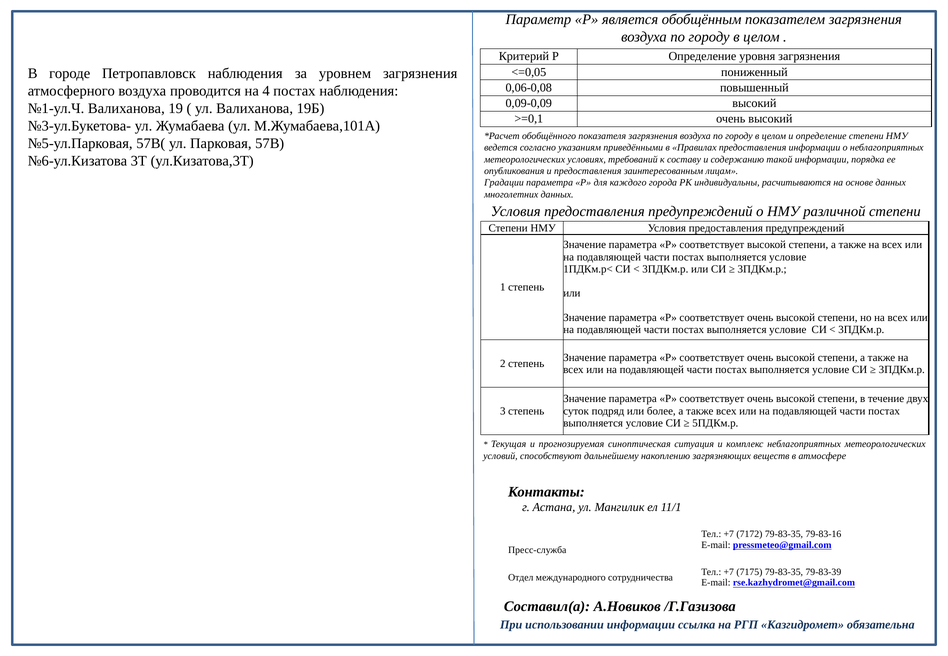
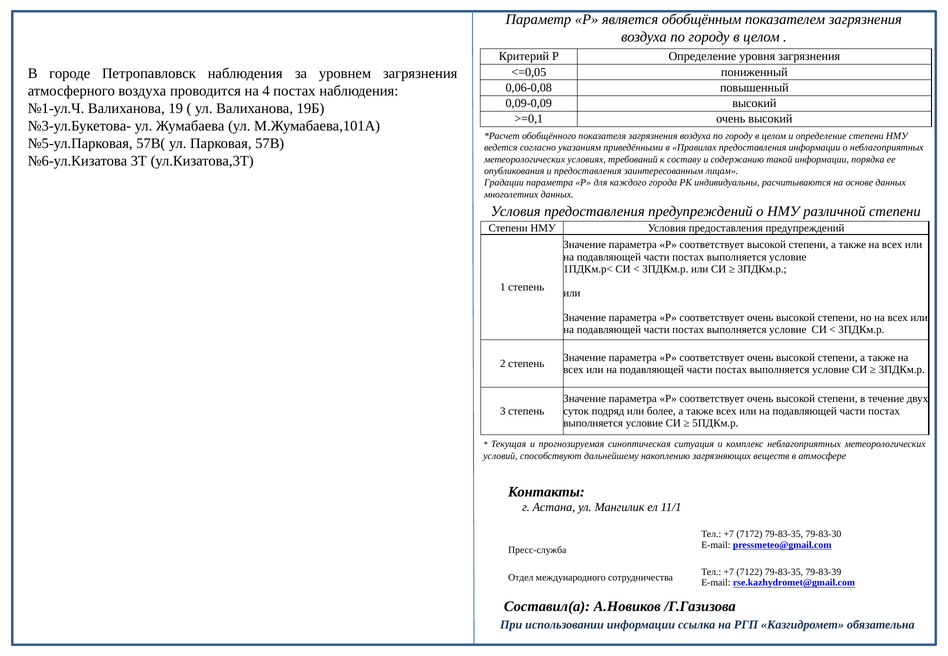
79-83-16: 79-83-16 -> 79-83-30 (823, 534)
7175: 7175 -> 7122 (749, 572)
